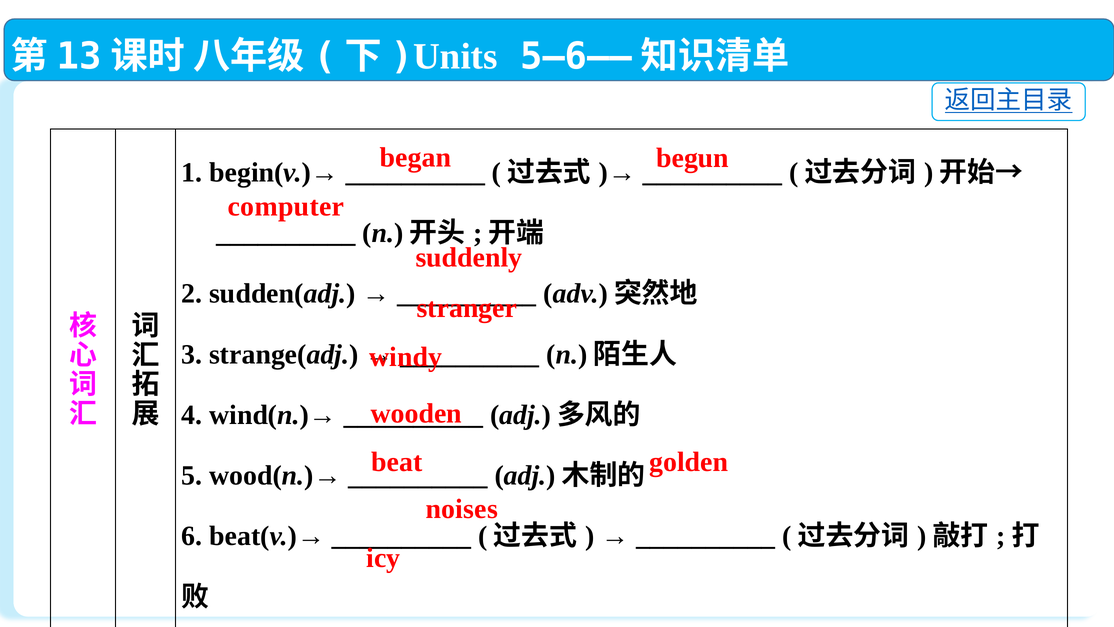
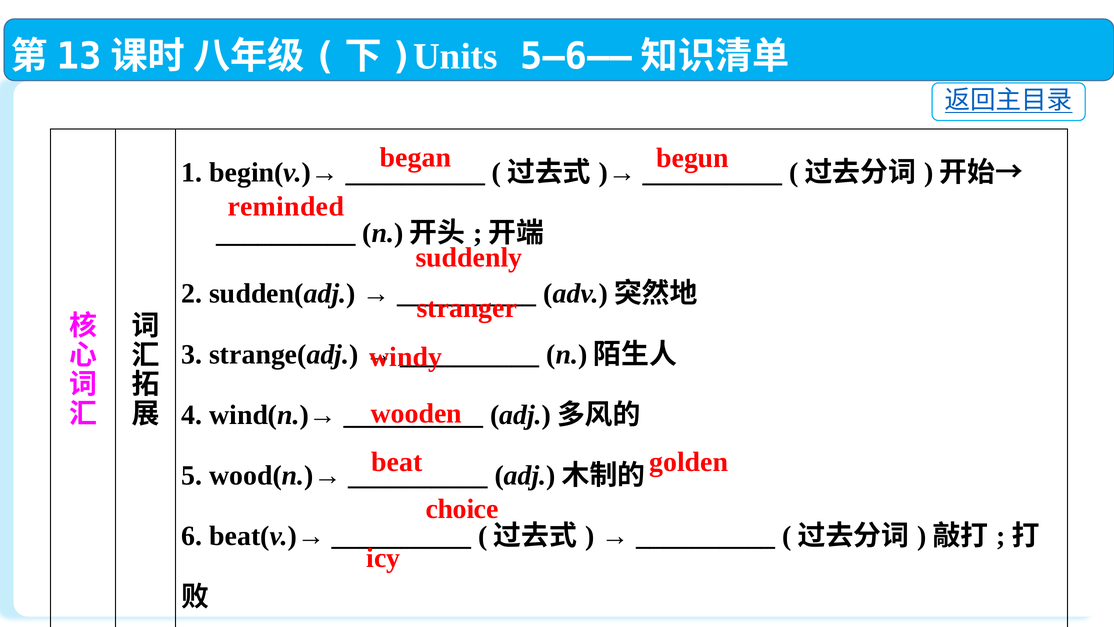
computer: computer -> reminded (286, 206)
noises: noises -> choice (462, 509)
